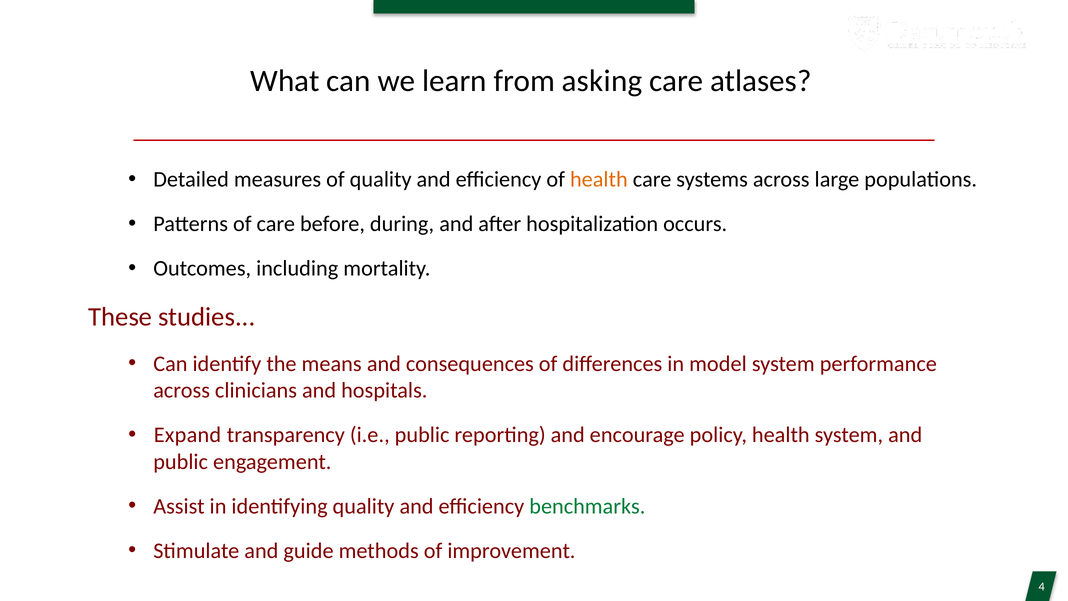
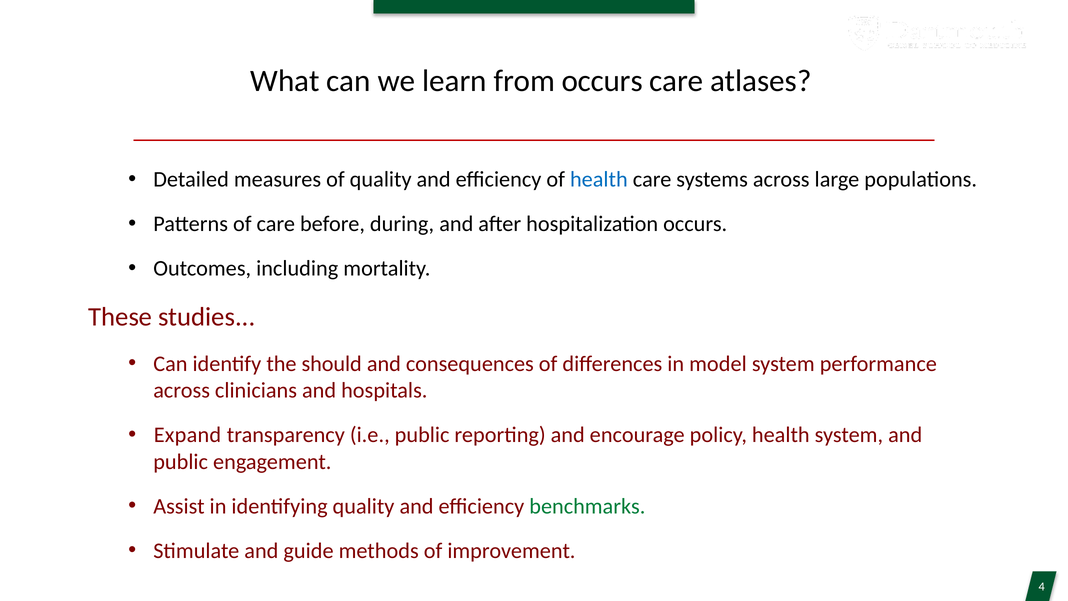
from asking: asking -> occurs (602, 81)
health colour: orange -> blue (599, 179)
means: means -> should (332, 364)
